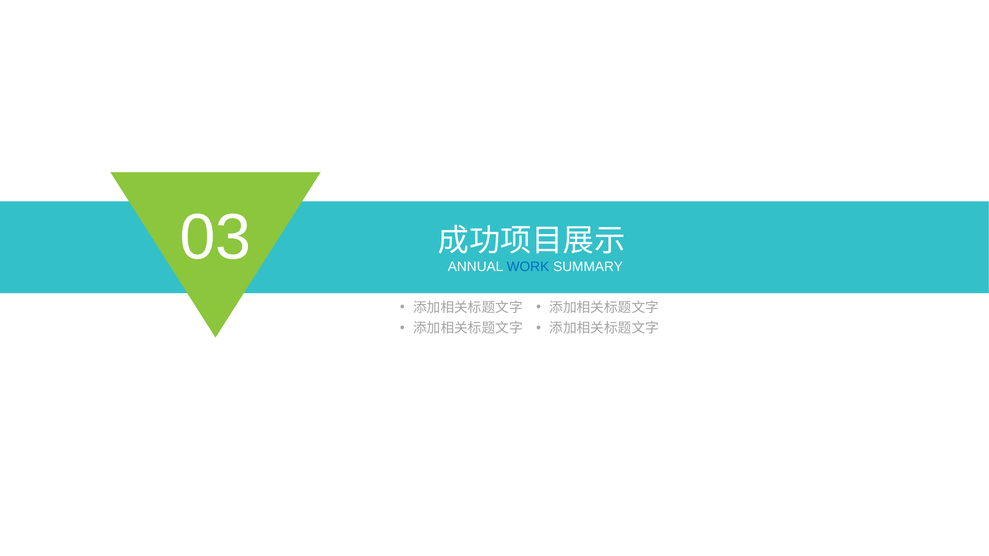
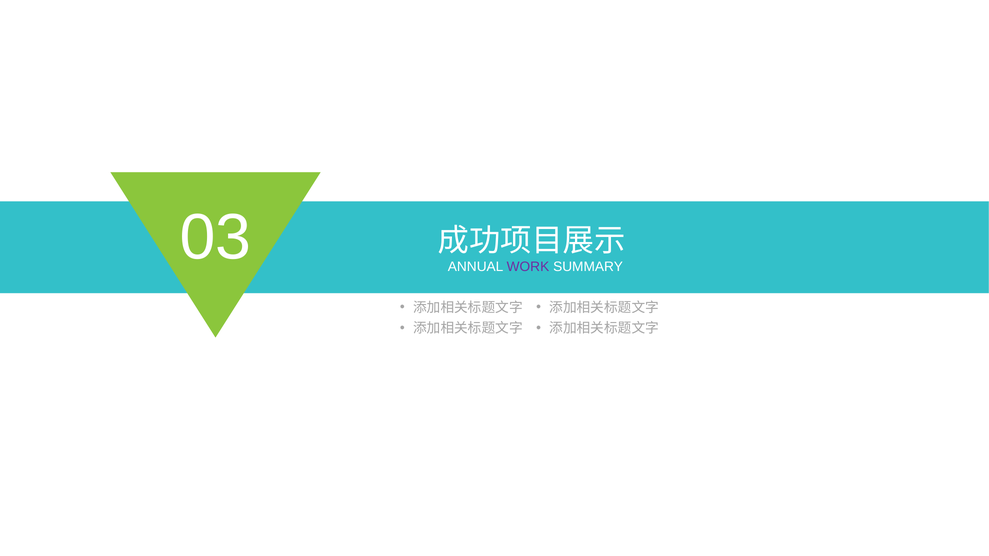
WORK colour: blue -> purple (528, 267)
